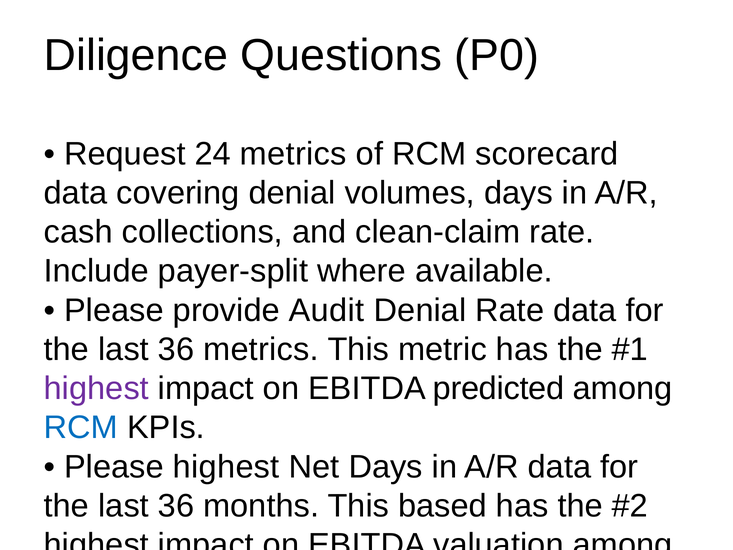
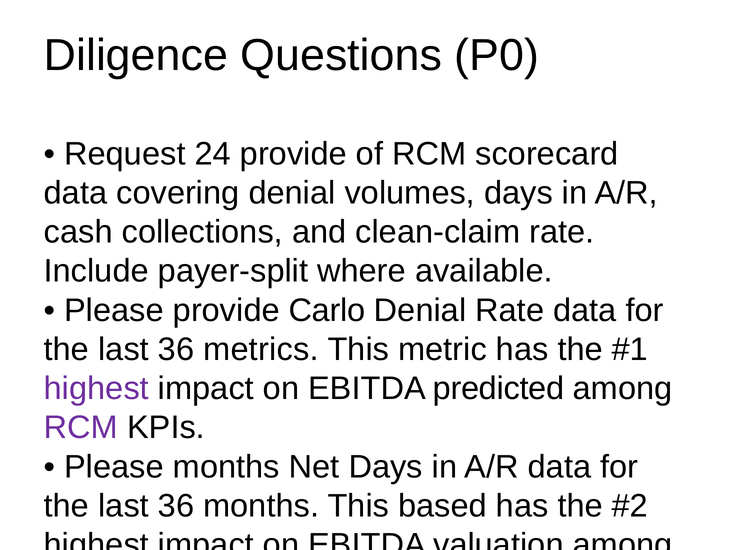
24 metrics: metrics -> provide (293, 154)
Audit: Audit -> Carlo (327, 310)
RCM colour: blue -> purple (81, 427)
Please highest: highest -> months (226, 467)
